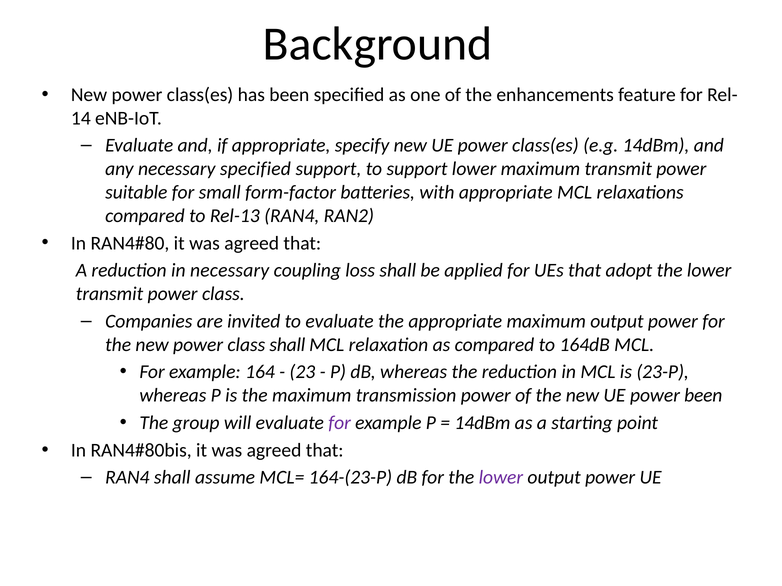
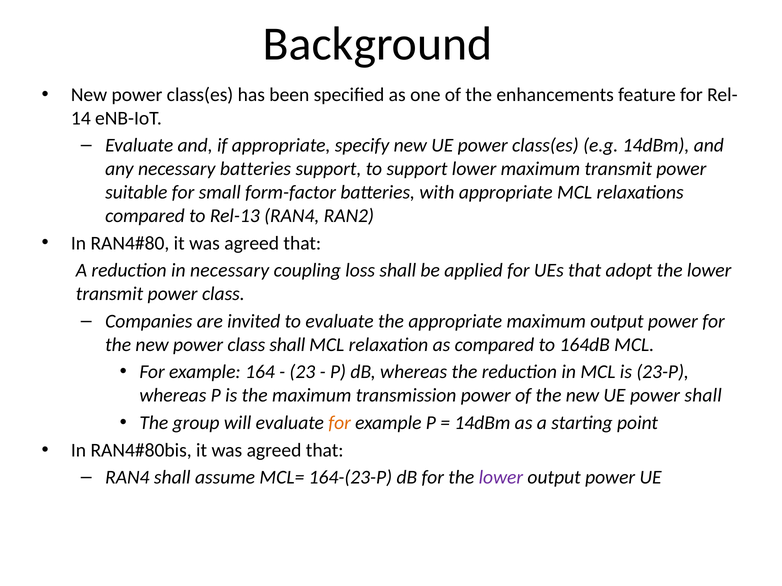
necessary specified: specified -> batteries (255, 169)
power been: been -> shall (703, 396)
for colour: purple -> orange (340, 423)
